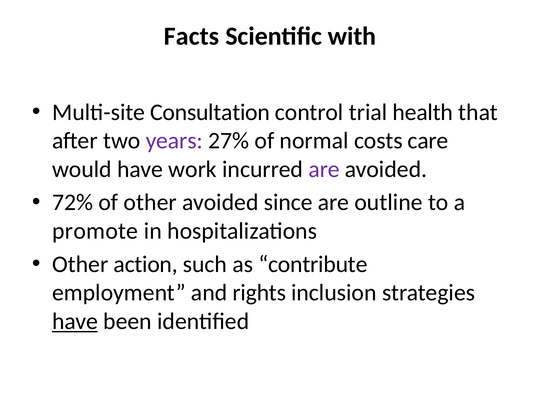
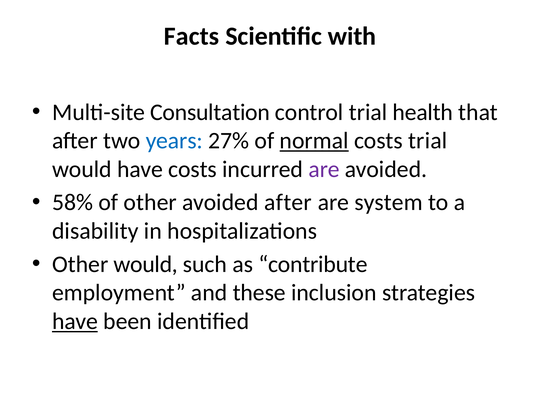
years colour: purple -> blue (174, 141)
normal underline: none -> present (314, 141)
costs care: care -> trial (428, 141)
have work: work -> costs (193, 169)
72%: 72% -> 58% (73, 202)
avoided since: since -> after (288, 202)
outline: outline -> system (389, 202)
promote: promote -> disability (95, 231)
Other action: action -> would (146, 264)
rights: rights -> these (259, 292)
